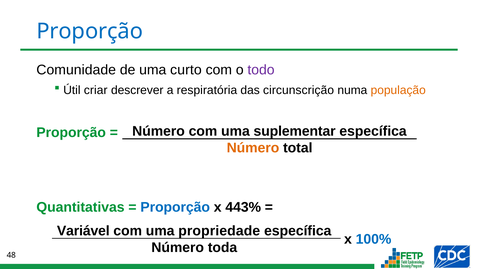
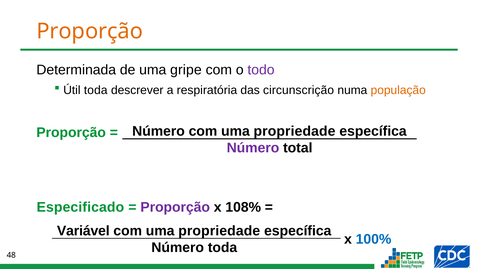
Proporção colour: blue -> orange (90, 31)
Comunidade: Comunidade -> Determinada (76, 70)
curto: curto -> gripe (186, 70)
Útil criar: criar -> toda (96, 90)
Número com uma suplementar: suplementar -> propriedade (295, 131)
Número colour: orange -> purple (253, 148)
Quantitativas: Quantitativas -> Especificado (80, 207)
Proporção colour: blue -> purple (175, 207)
443%: 443% -> 108% (243, 207)
